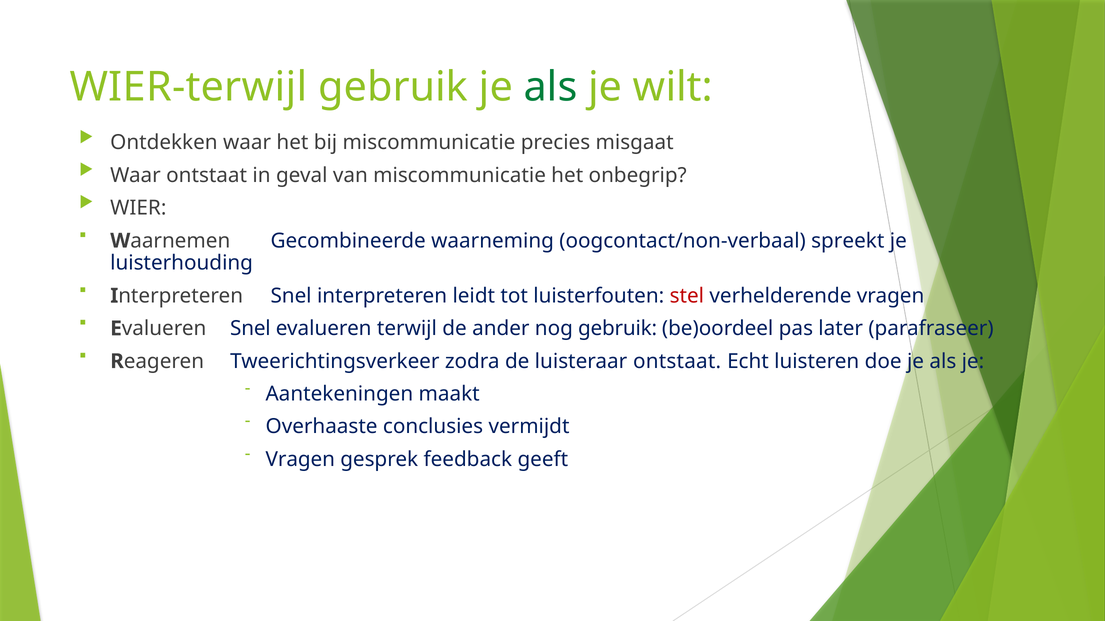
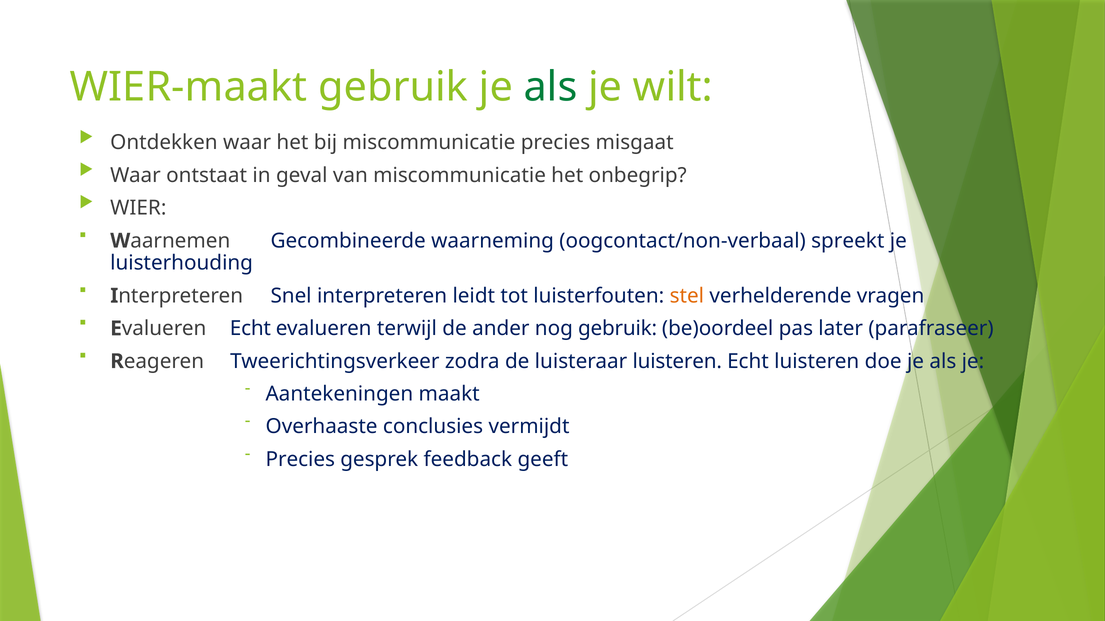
WIER-terwijl: WIER-terwijl -> WIER-maakt (189, 87)
stel colour: red -> orange (687, 296)
Snel: Snel -> Echt (250, 329)
luisteraar ontstaat: ontstaat -> luisteren (677, 362)
Vragen: Vragen -> Precies (300, 460)
